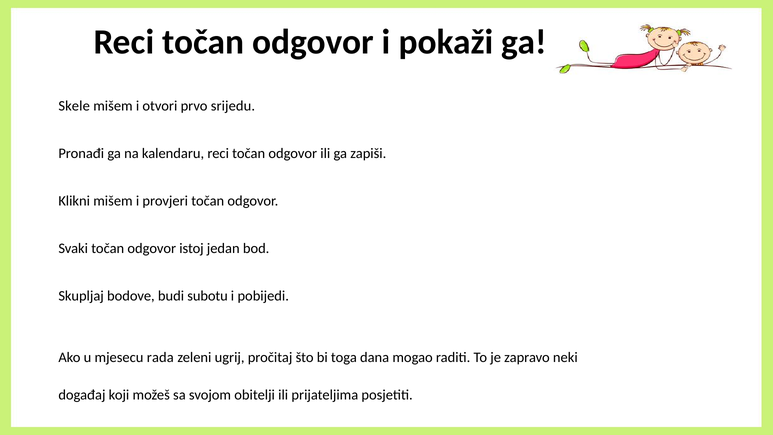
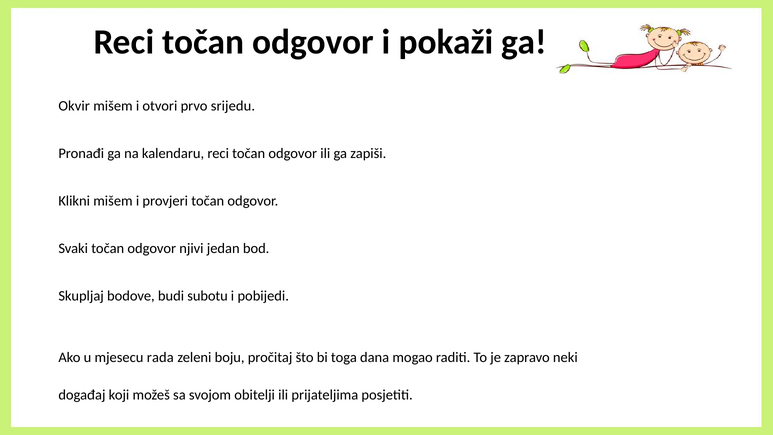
Skele: Skele -> Okvir (74, 106)
istoj: istoj -> njivi (191, 248)
ugrij: ugrij -> boju (230, 357)
